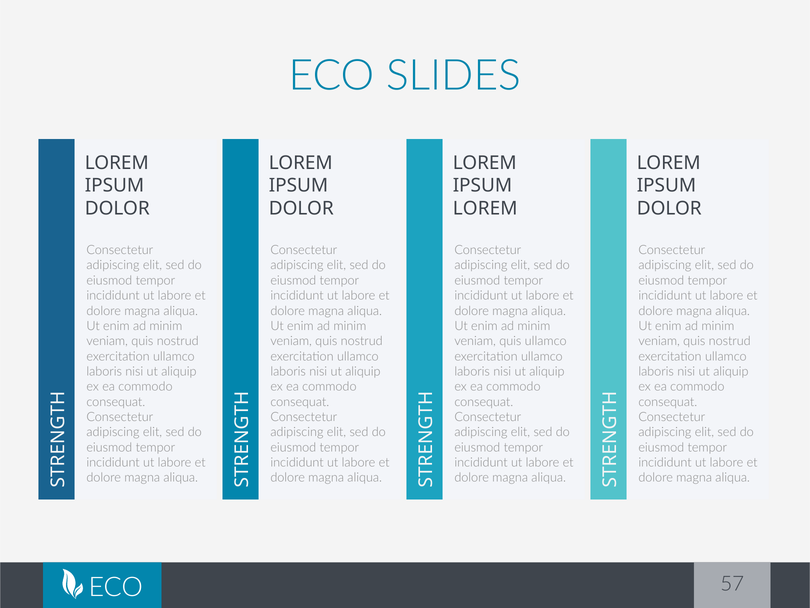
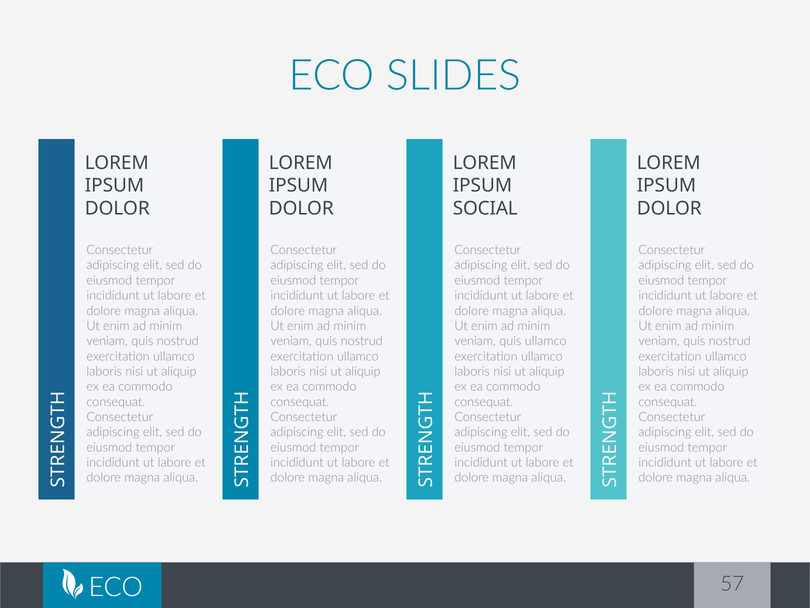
LOREM: LOREM -> SOCIAL (485, 208)
